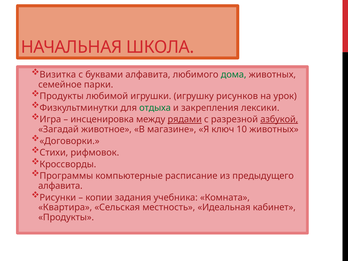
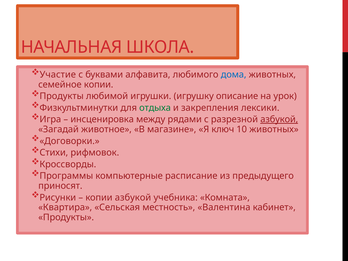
Визитка: Визитка -> Участие (58, 75)
дома colour: green -> blue (234, 75)
семейное парки: парки -> копии (99, 85)
рисунков: рисунков -> описание (237, 96)
рядами underline: present -> none (185, 119)
алфавита: алфавита -> приносят (60, 186)
копии задания: задания -> азбукой (133, 198)
Идеальная: Идеальная -> Валентина (224, 207)
